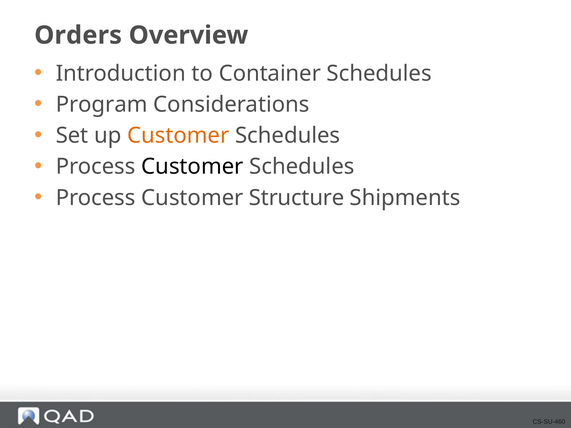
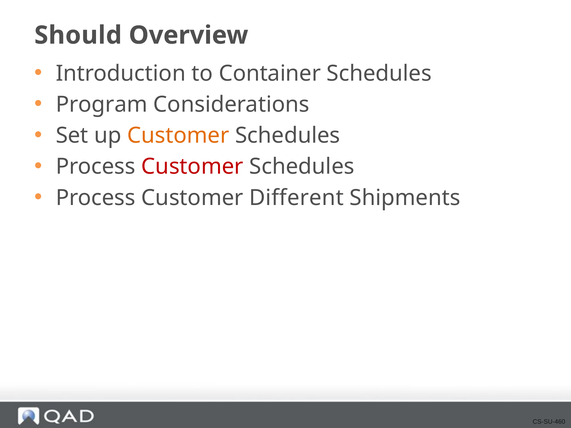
Orders: Orders -> Should (78, 35)
Customer colour: black -> red (192, 167)
Structure: Structure -> Different (296, 198)
